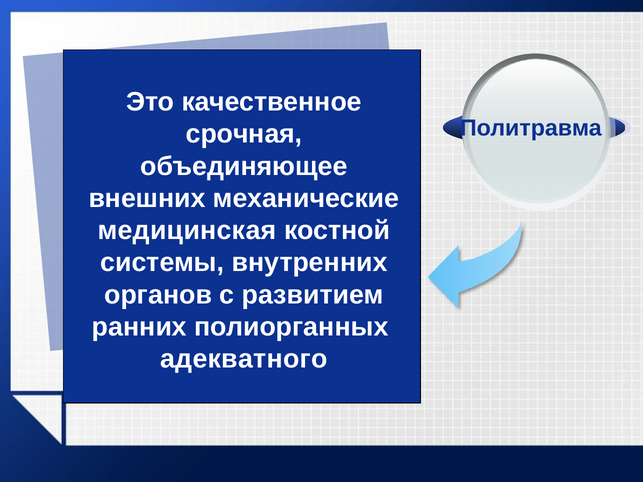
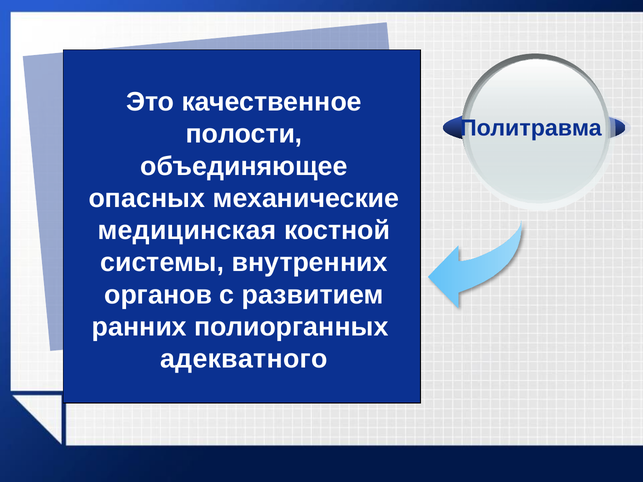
срочная: срочная -> полости (244, 134)
внешних: внешних -> опасных (147, 198)
